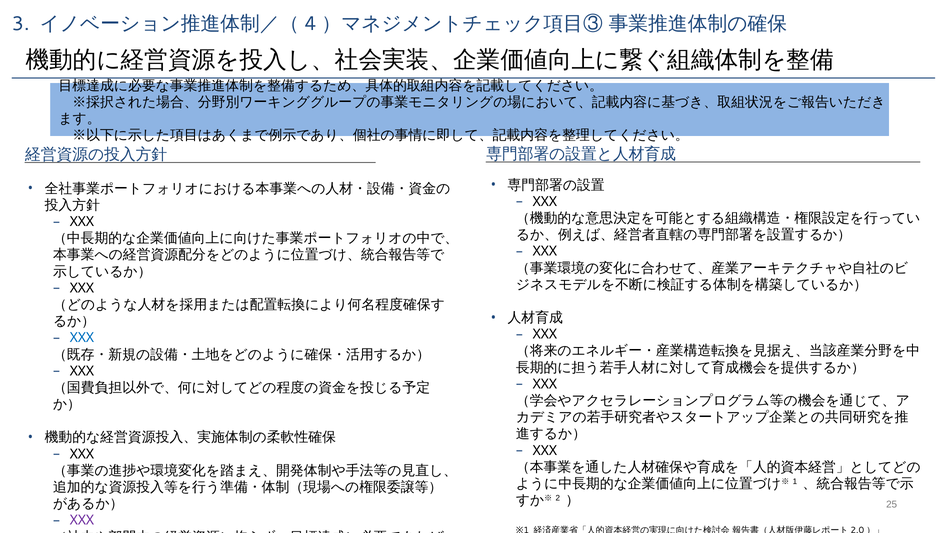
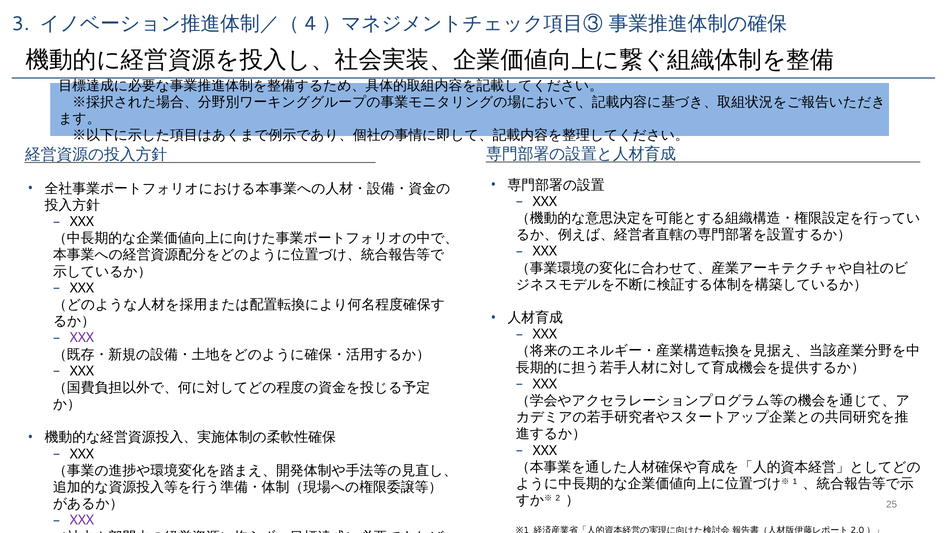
XXX colour: blue -> purple (82, 338)
